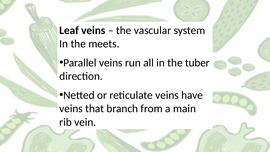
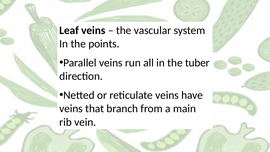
meets: meets -> points (104, 44)
